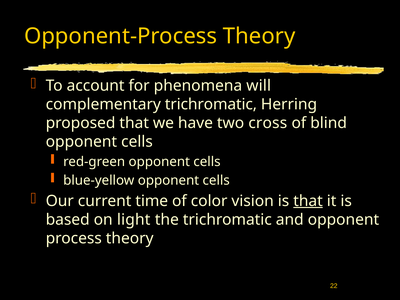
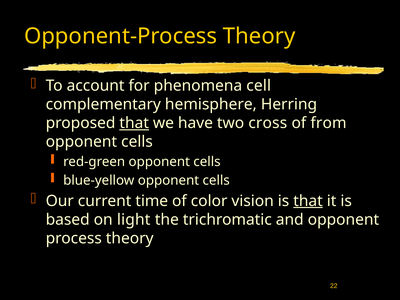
will: will -> cell (259, 86)
complementary trichromatic: trichromatic -> hemisphere (211, 104)
that underline: none -> present (134, 123)
blind: blind -> from (329, 123)
